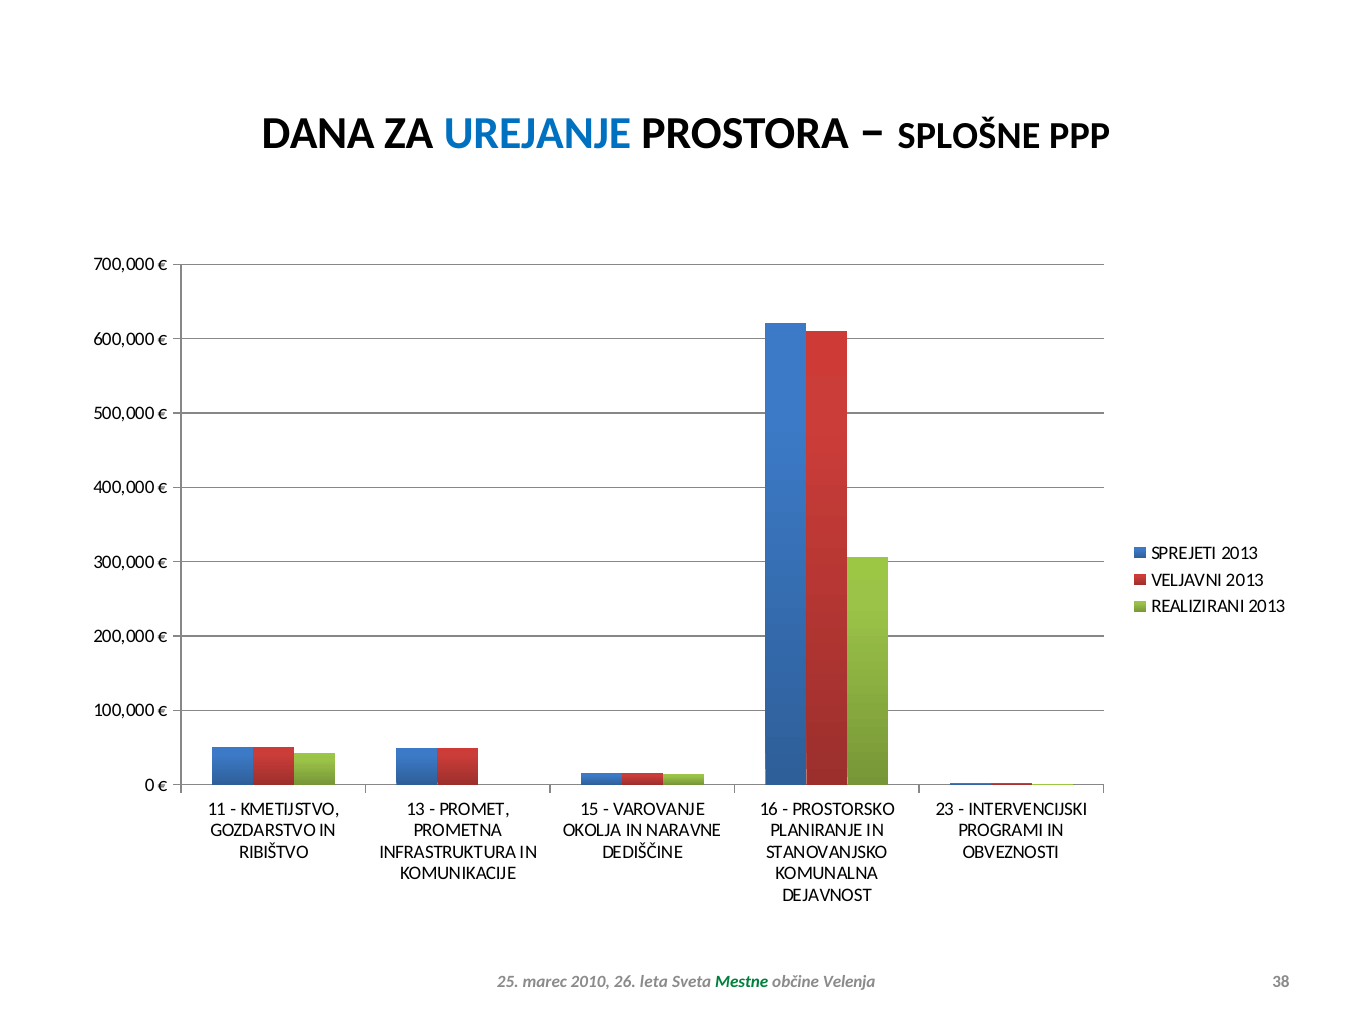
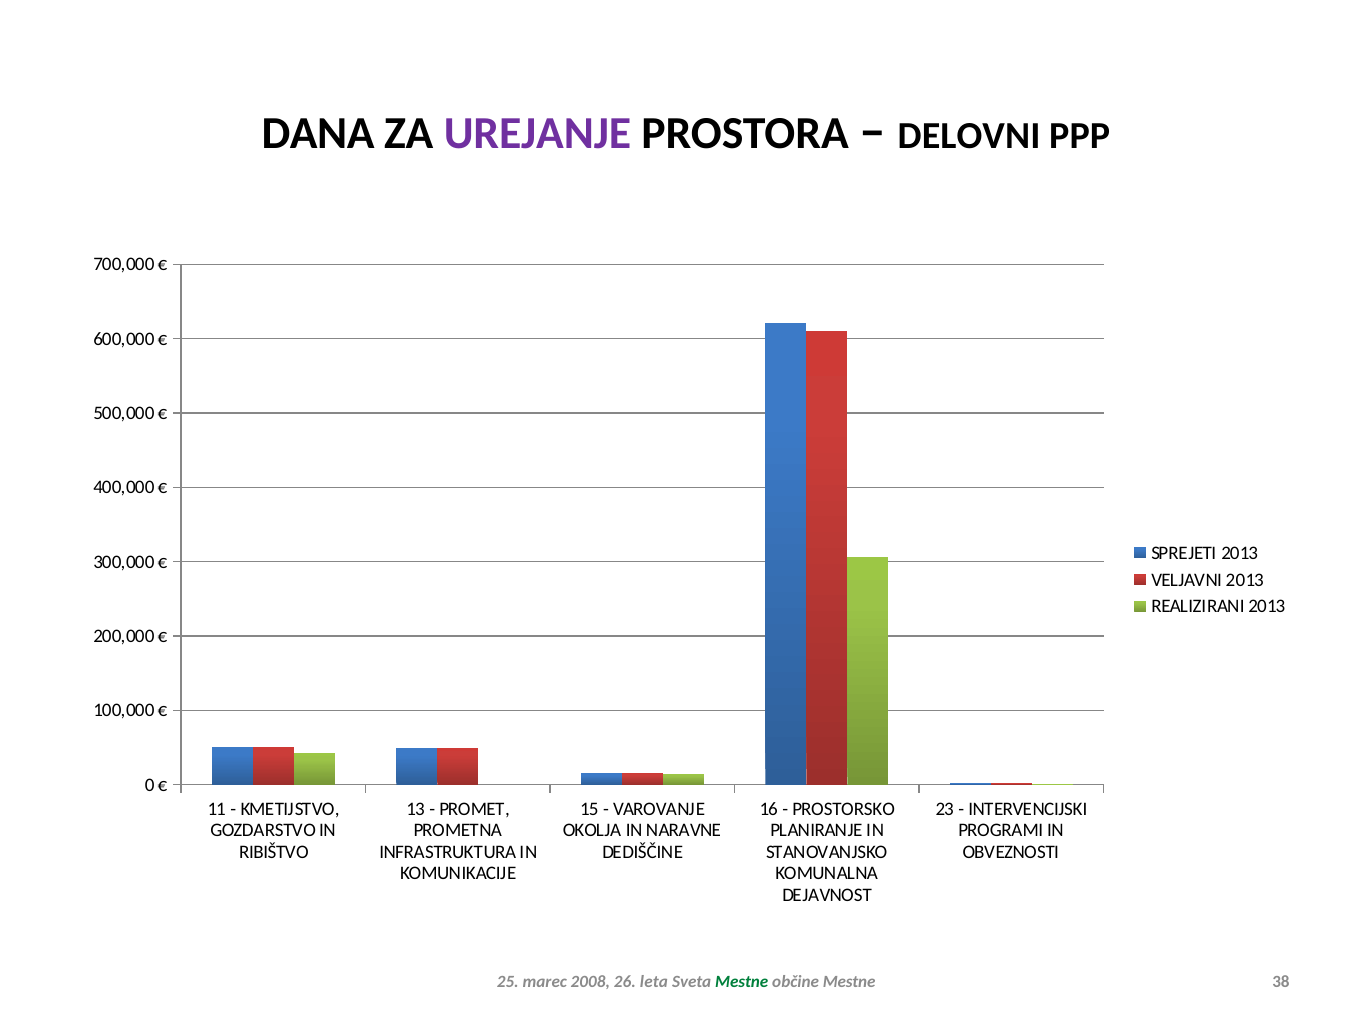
UREJANJE colour: blue -> purple (537, 133)
SPLOŠNE: SPLOŠNE -> DELOVNI (969, 136)
2010: 2010 -> 2008 (590, 982)
občine Velenja: Velenja -> Mestne (849, 982)
